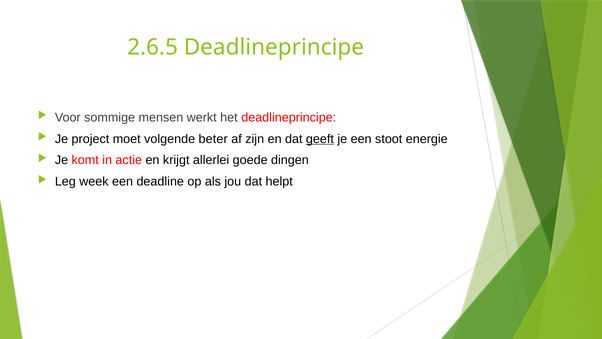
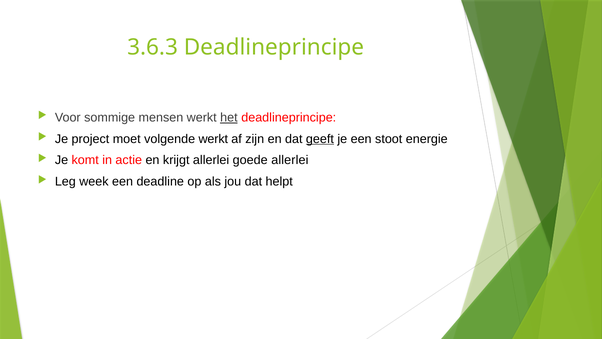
2.6.5: 2.6.5 -> 3.6.3 (153, 47)
het underline: none -> present (229, 117)
volgende beter: beter -> werkt (213, 139)
goede dingen: dingen -> allerlei (290, 160)
